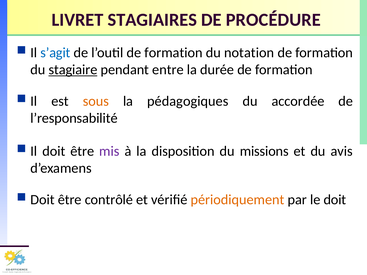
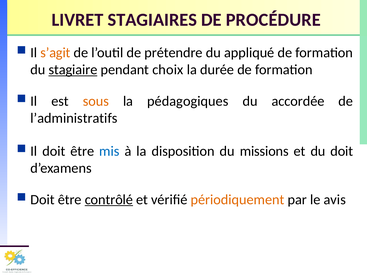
s’agit colour: blue -> orange (55, 53)
l’outil de formation: formation -> prétendre (174, 53)
notation: notation -> appliqué (249, 53)
entre: entre -> choix (168, 70)
l’responsabilité: l’responsabilité -> l’administratifs (74, 118)
mis colour: purple -> blue (109, 151)
du avis: avis -> doit (342, 151)
contrôlé underline: none -> present (109, 200)
le doit: doit -> avis (335, 200)
